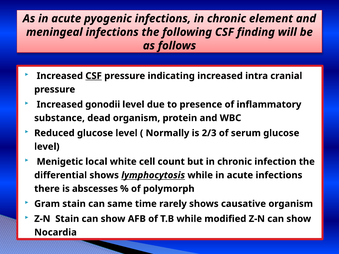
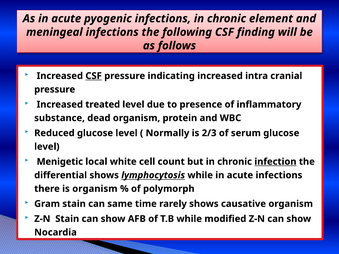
gonodii: gonodii -> treated (103, 105)
infection underline: none -> present (275, 162)
is abscesses: abscesses -> organism (95, 189)
